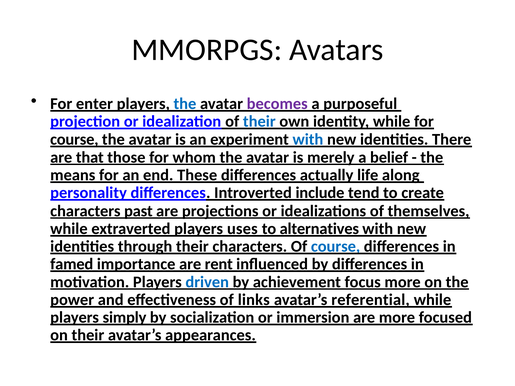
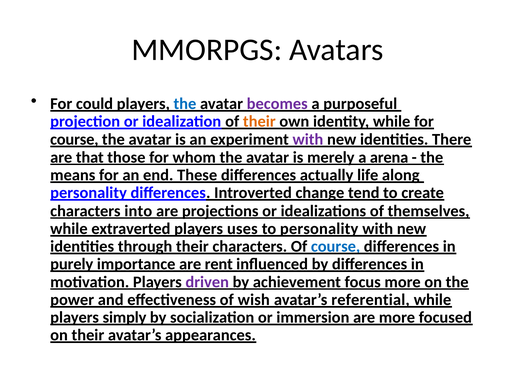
enter: enter -> could (95, 104)
their colour: blue -> orange (259, 121)
with colour: blue -> purple (308, 140)
belief: belief -> arena (389, 157)
include: include -> change (320, 193)
past: past -> into (138, 211)
to alternatives: alternatives -> personality (319, 229)
famed: famed -> purely (72, 264)
driven colour: blue -> purple (207, 282)
links: links -> wish (254, 300)
